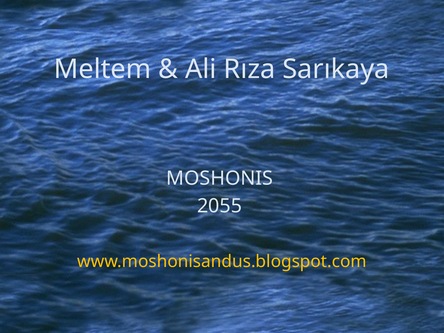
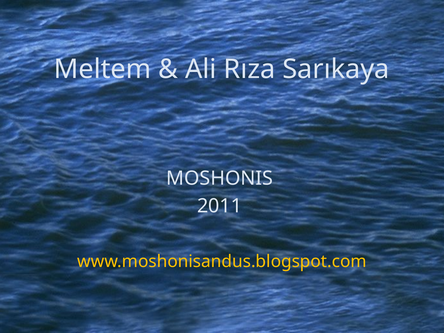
2055: 2055 -> 2011 (220, 206)
